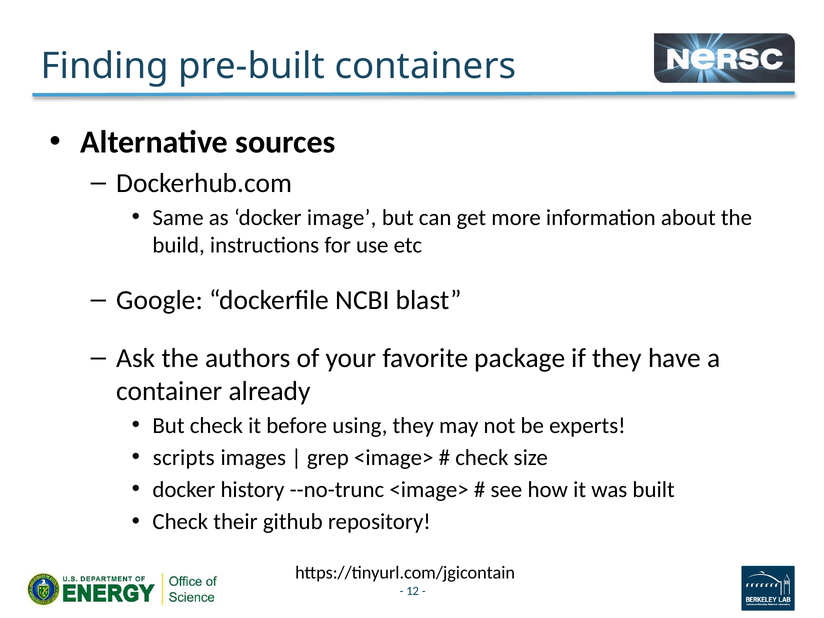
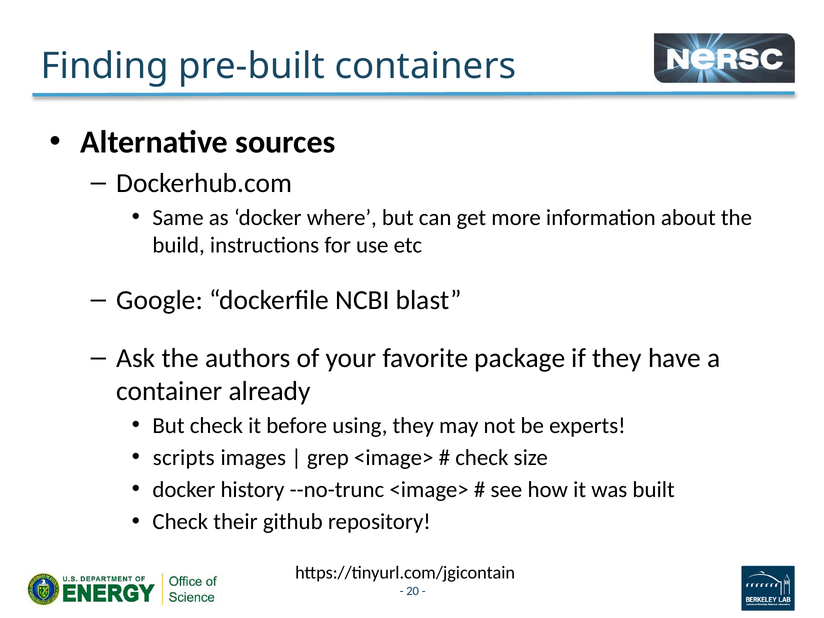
image: image -> where (342, 218)
12: 12 -> 20 (413, 591)
